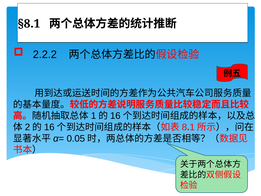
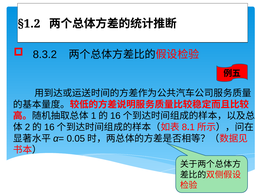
§8.1: §8.1 -> §1.2 (29, 24)
2.2.2: 2.2.2 -> 8.3.2 (45, 54)
